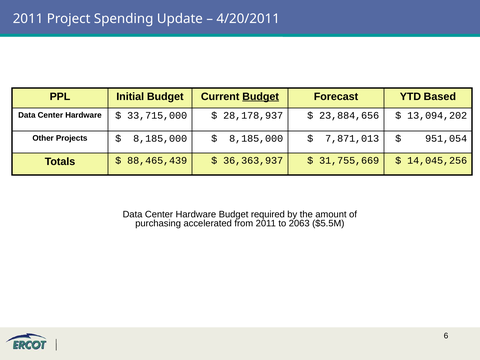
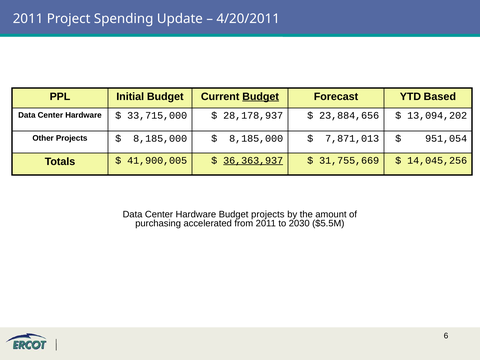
88,465,439: 88,465,439 -> 41,900,005 (157, 160)
36,363,937 underline: none -> present (253, 160)
Budget required: required -> projects (268, 214)
2063: 2063 -> 2030 (299, 223)
